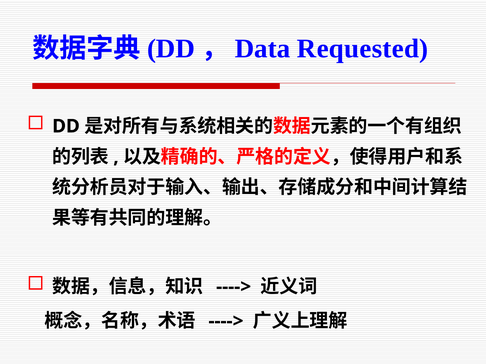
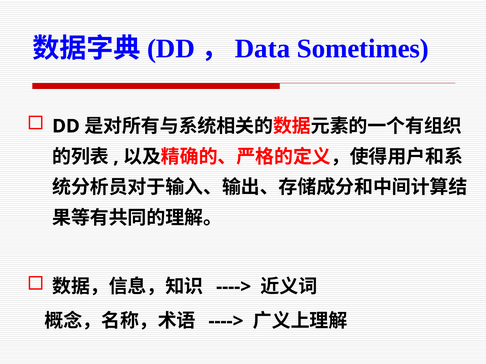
Requested: Requested -> Sometimes (363, 49)
